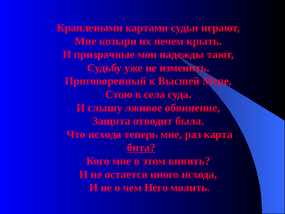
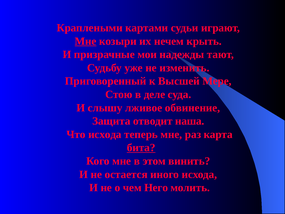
Мне underline: none -> present (86, 41)
села: села -> деле (154, 94)
была: была -> наша (190, 121)
